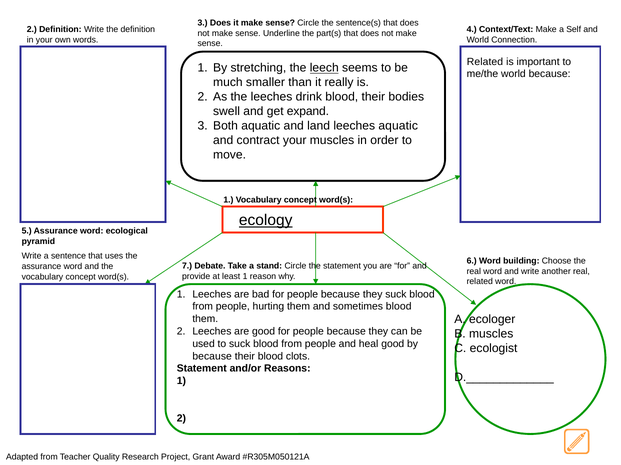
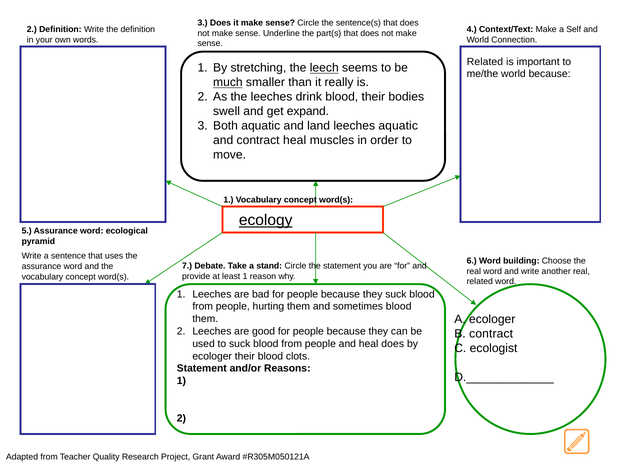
much underline: none -> present (228, 83)
contract your: your -> heal (295, 141)
B muscles: muscles -> contract (491, 334)
heal good: good -> does (393, 344)
because: because -> ecologer (212, 357)
